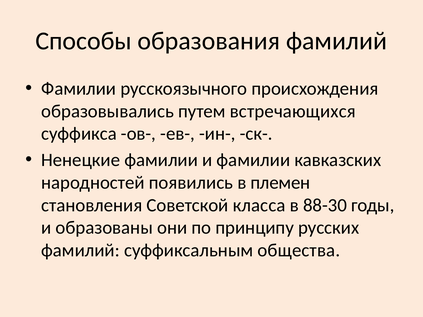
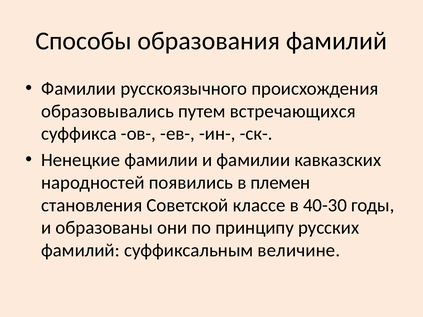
класса: класса -> классе (259, 205)
88-30: 88-30 -> 40-30 (325, 205)
общества: общества -> величине (299, 250)
